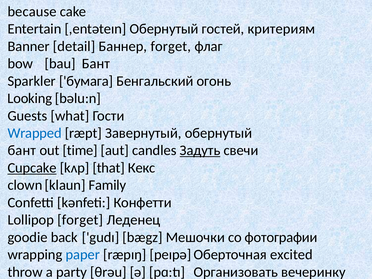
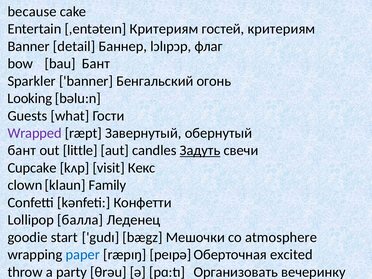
,entəteın Обернутый: Обернутый -> Критериям (164, 29)
Баннер forget: forget -> lɔlıpɔp (171, 46)
Sparkler бумага: бумага -> banner (86, 81)
Wrapped colour: blue -> purple (35, 133)
time: time -> little (80, 150)
Cupcake underline: present -> none (32, 168)
that: that -> visit (109, 168)
Lollipop forget: forget -> балла (80, 220)
back: back -> start (64, 237)
фотографии: фотографии -> atmosphere (281, 237)
